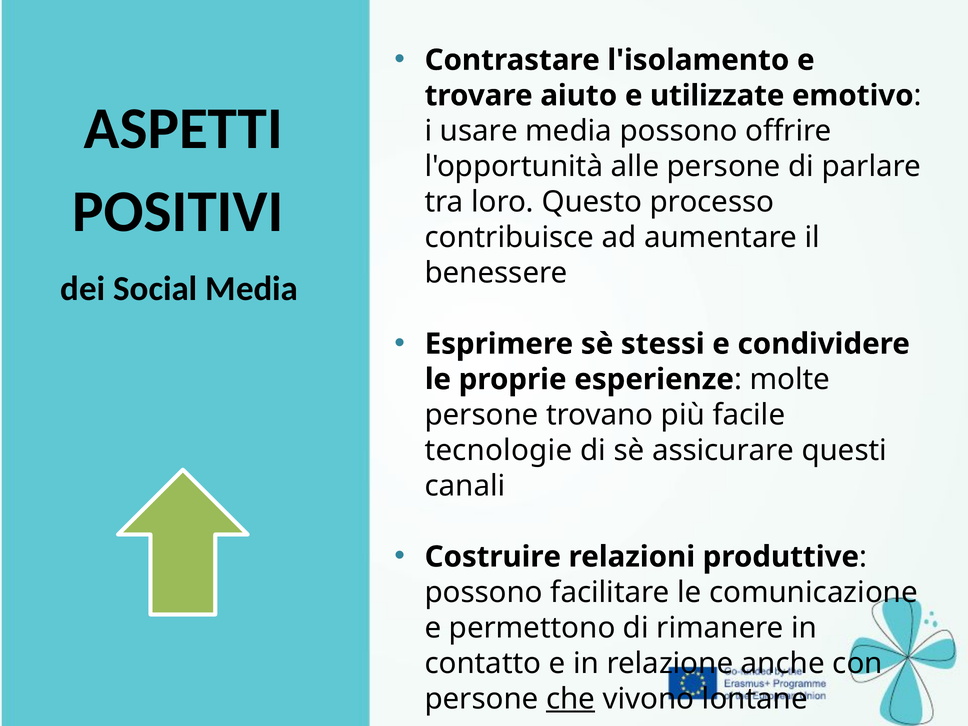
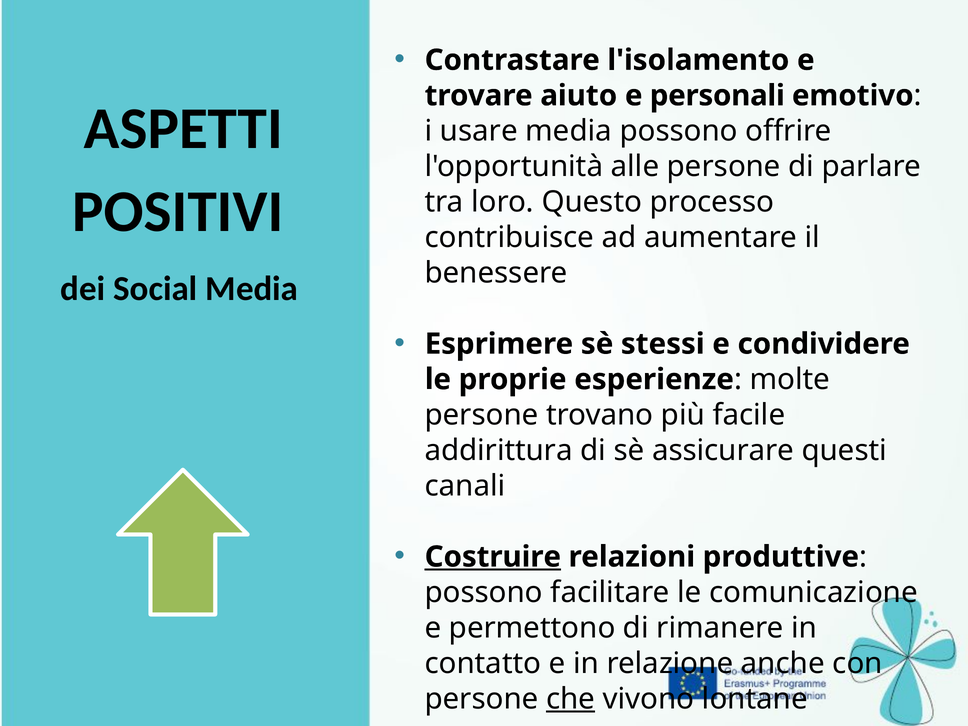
utilizzate: utilizzate -> personali (717, 96)
tecnologie: tecnologie -> addirittura (499, 450)
Costruire underline: none -> present (493, 557)
